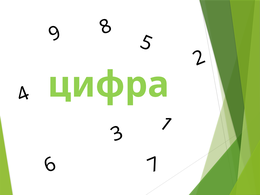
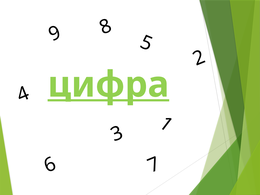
цифра underline: none -> present (108, 85)
